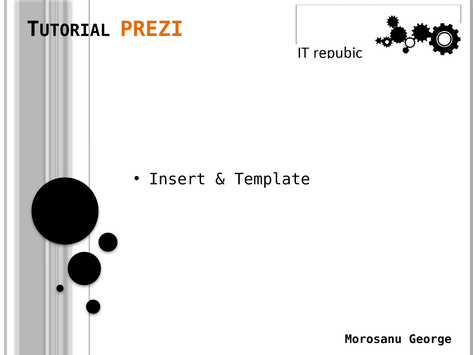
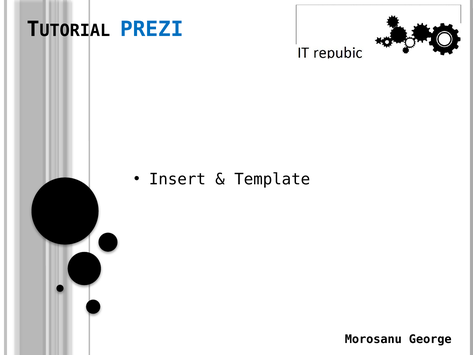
PREZI colour: orange -> blue (152, 29)
